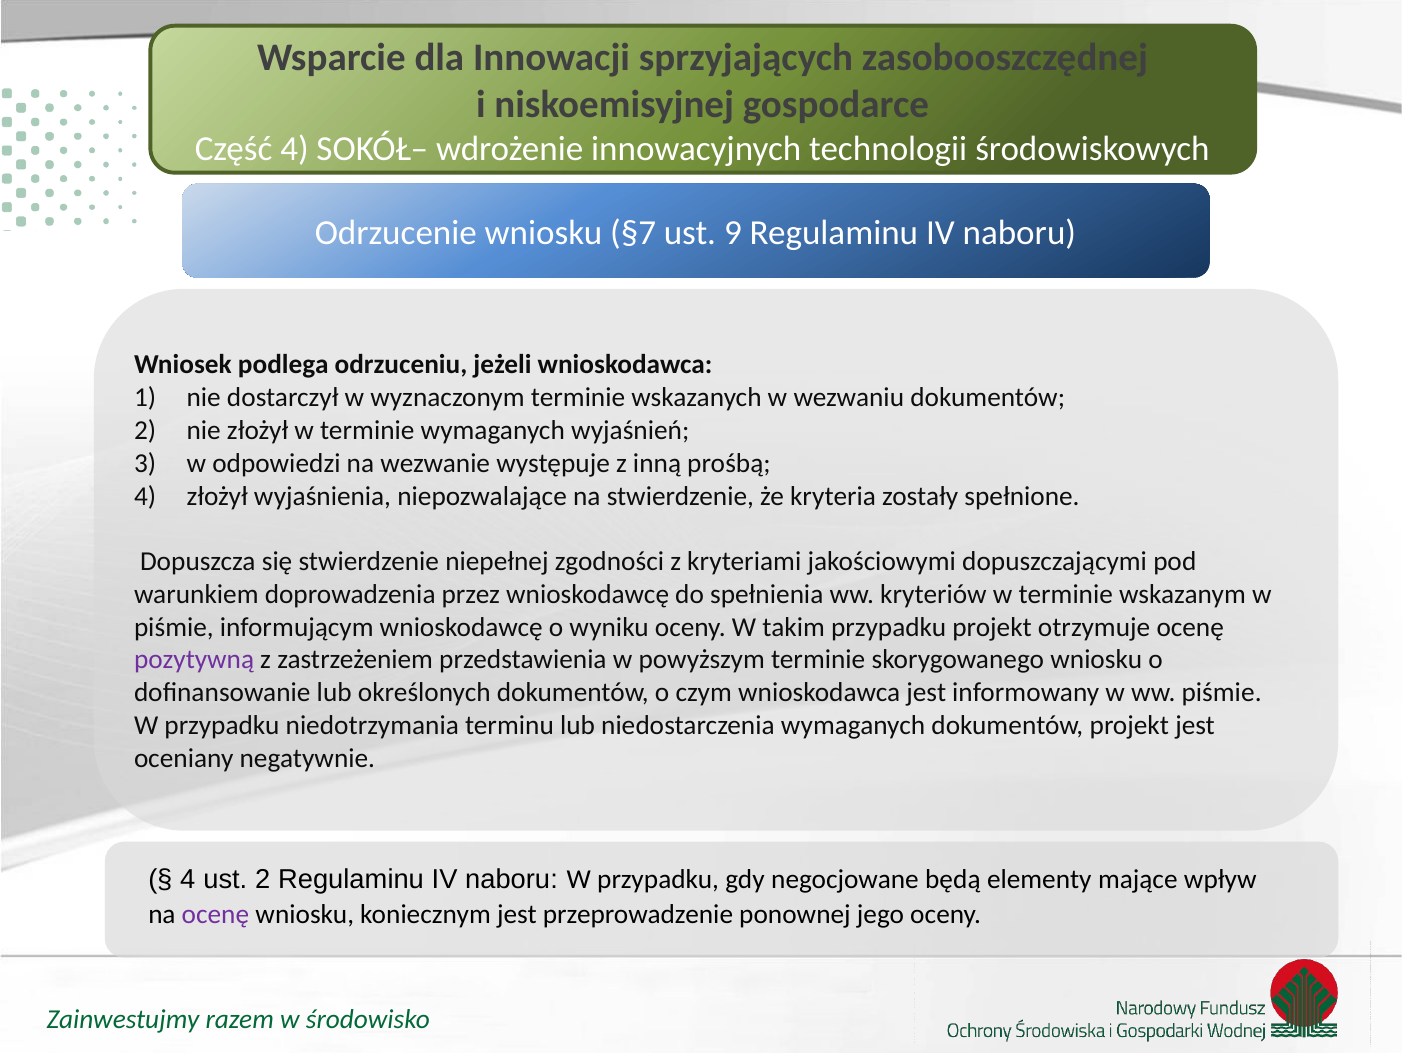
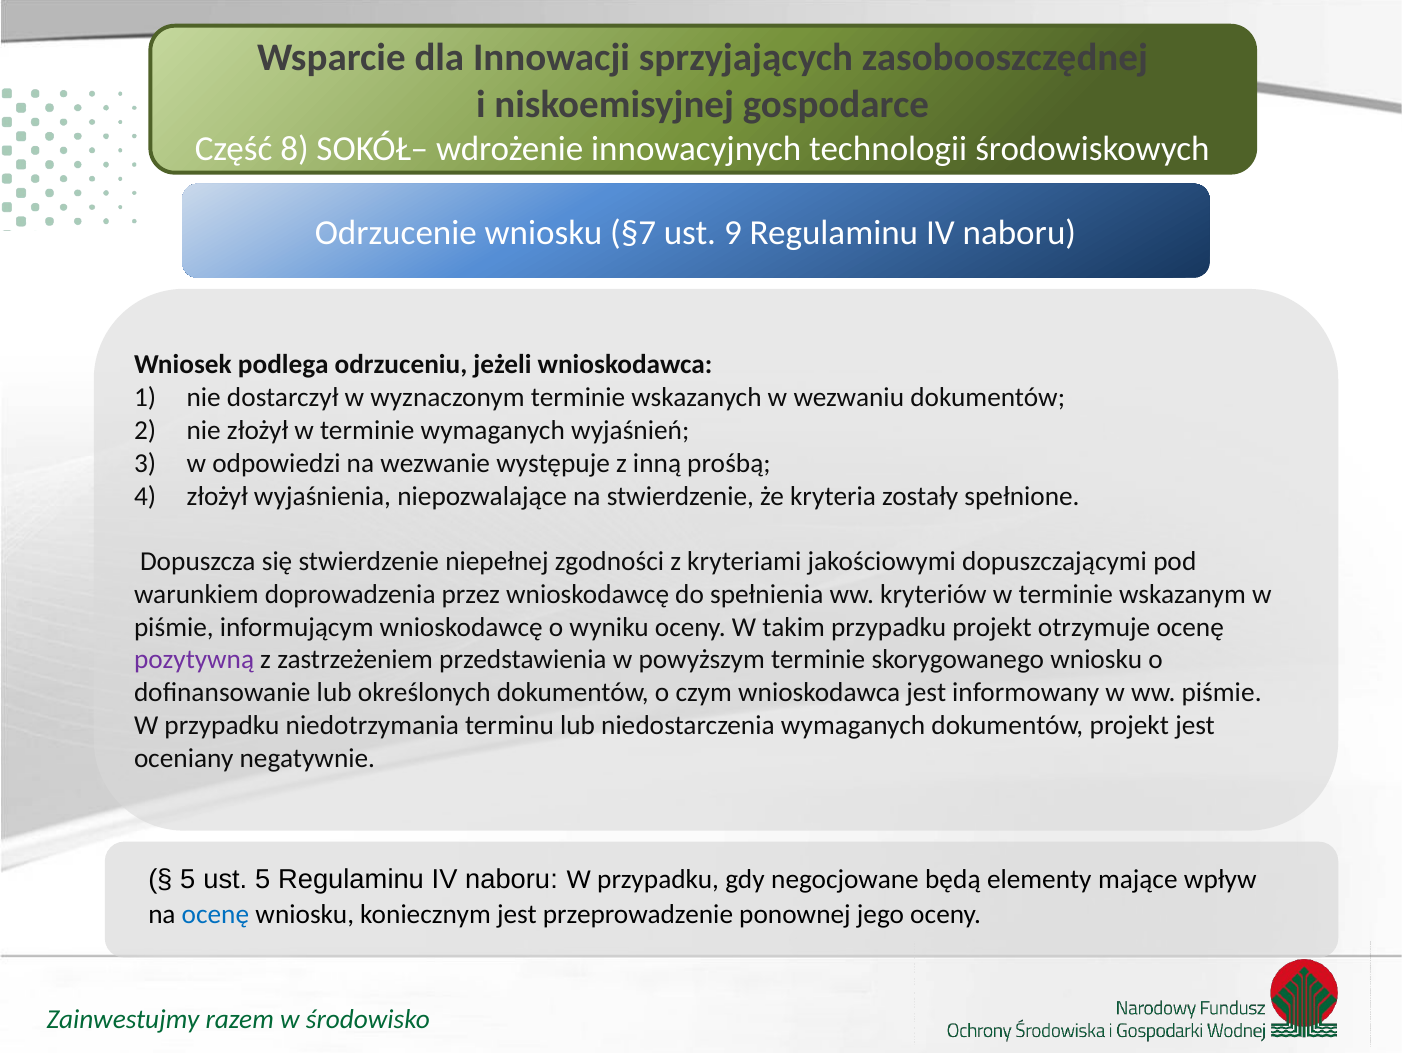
Część 4: 4 -> 8 (294, 148)
4: 4 -> 5 (188, 879)
ust 2: 2 -> 5 (263, 879)
ocenę colour: purple -> blue (215, 914)
